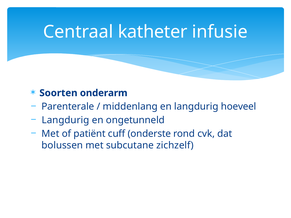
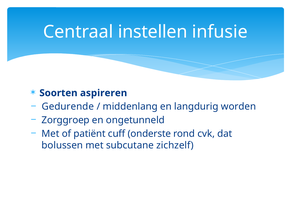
katheter: katheter -> instellen (153, 32)
onderarm: onderarm -> aspireren (104, 93)
Parenterale: Parenterale -> Gedurende (68, 107)
hoeveel: hoeveel -> worden (238, 107)
Langdurig: Langdurig -> Zorggroep (66, 120)
